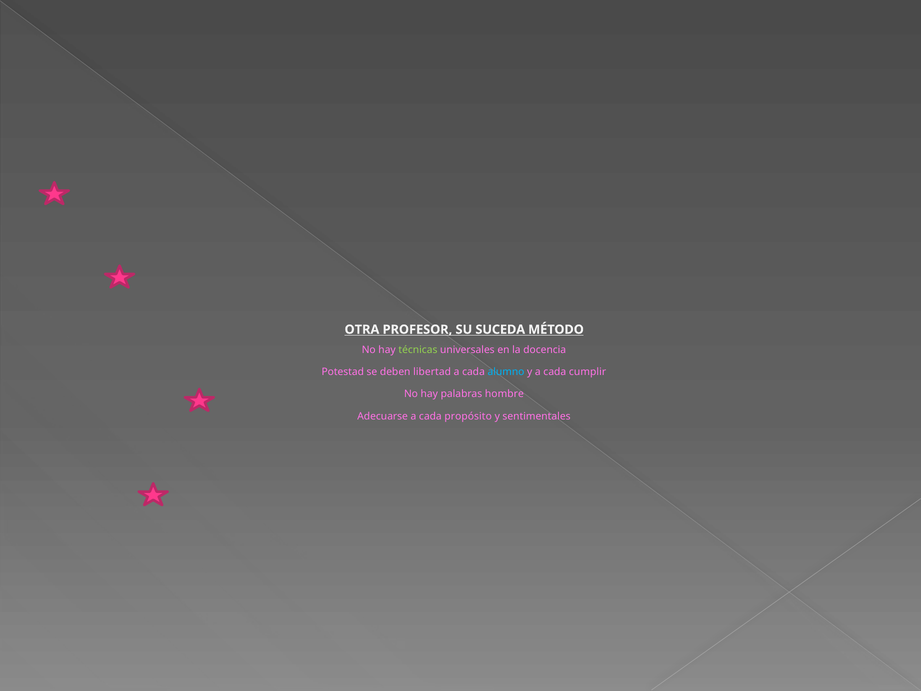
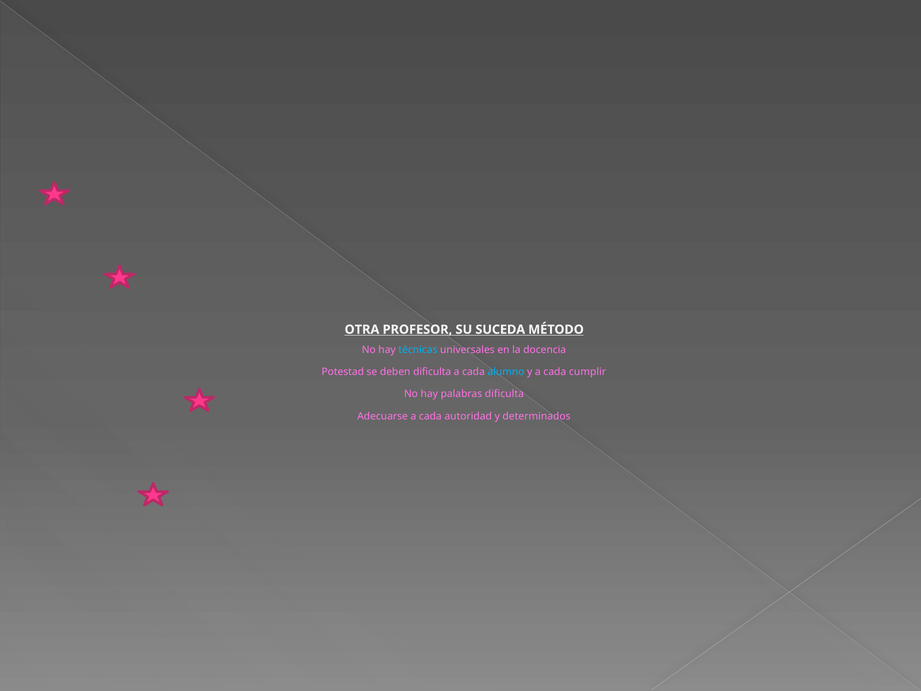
técnicas colour: light green -> light blue (418, 350)
deben libertad: libertad -> dificulta (432, 372)
palabras hombre: hombre -> dificulta (504, 394)
propósito: propósito -> autoridad (468, 416)
sentimentales: sentimentales -> determinados (537, 416)
